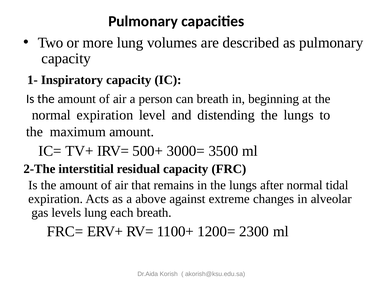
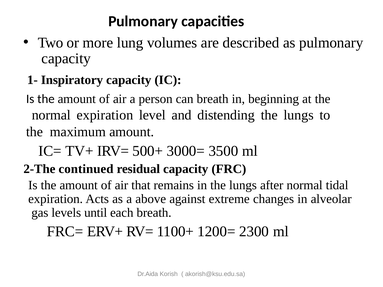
interstitial: interstitial -> continued (86, 169)
levels lung: lung -> until (96, 213)
